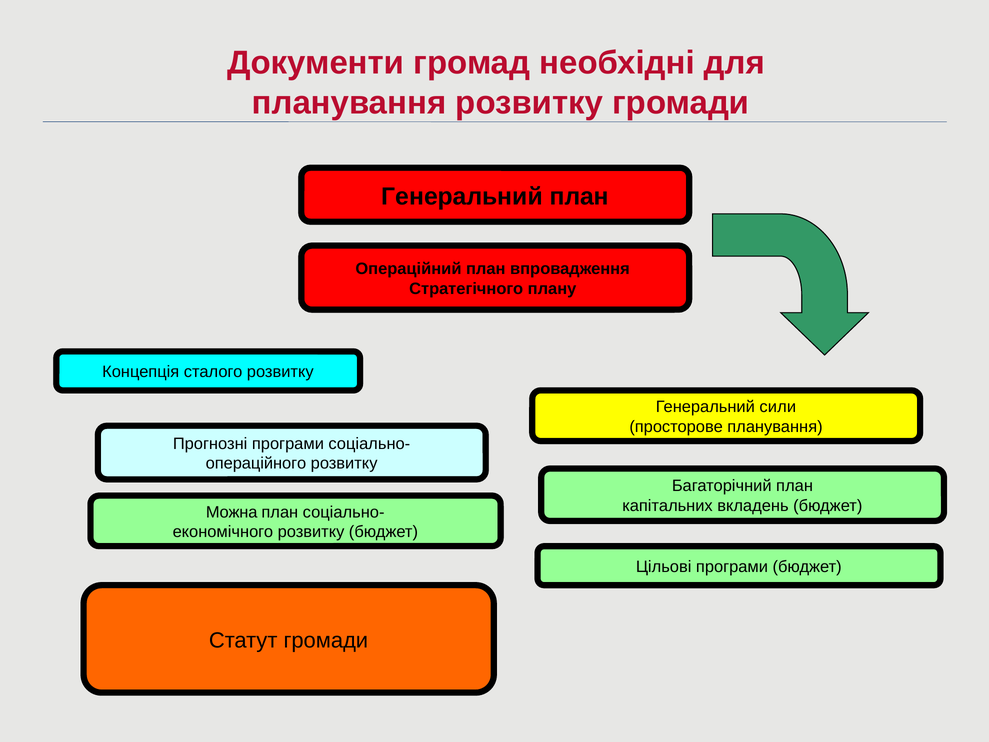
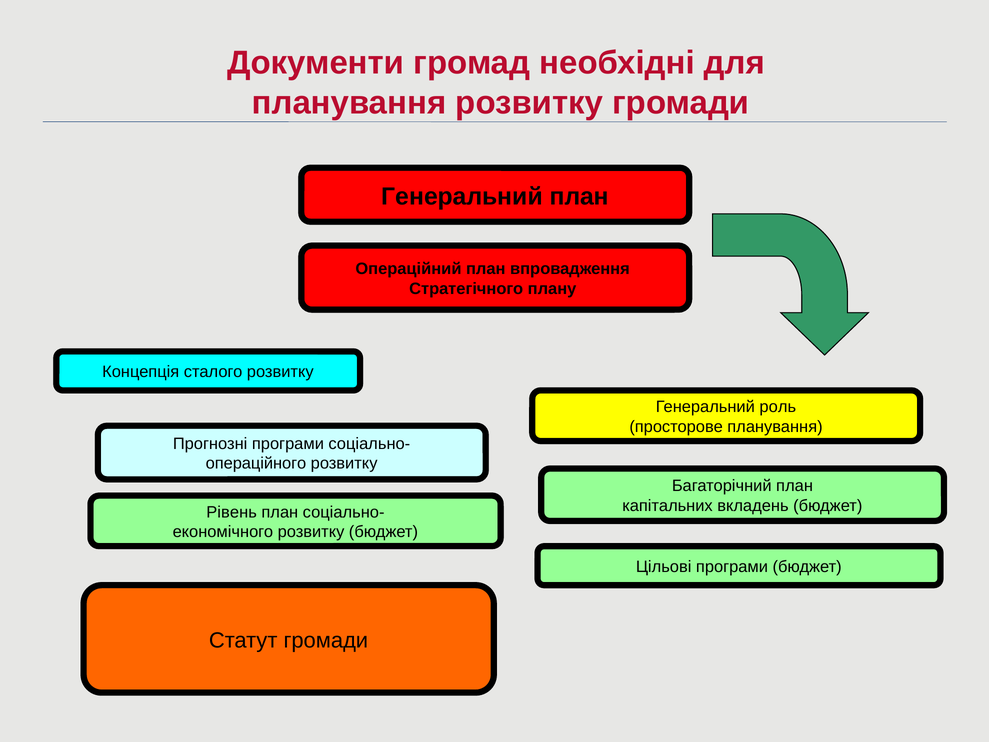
сили: сили -> роль (778, 407)
Можна: Можна -> Рівень (232, 512)
